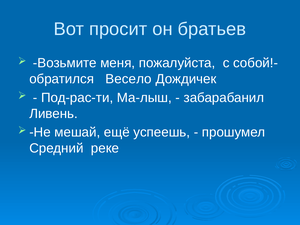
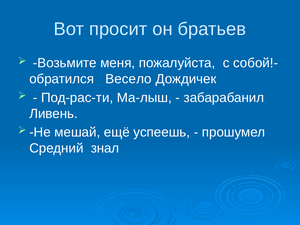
реке: реке -> знал (105, 148)
